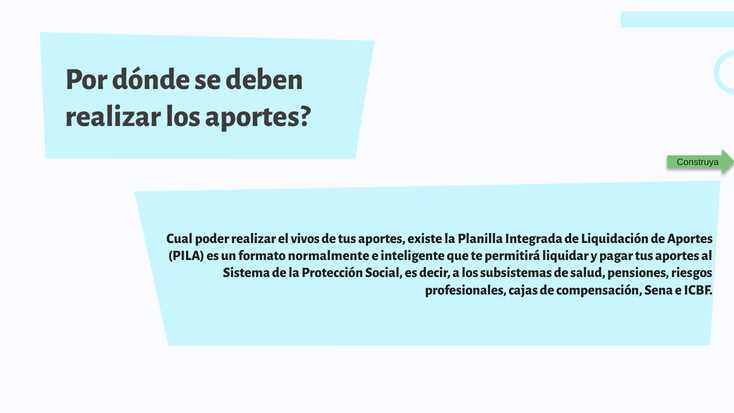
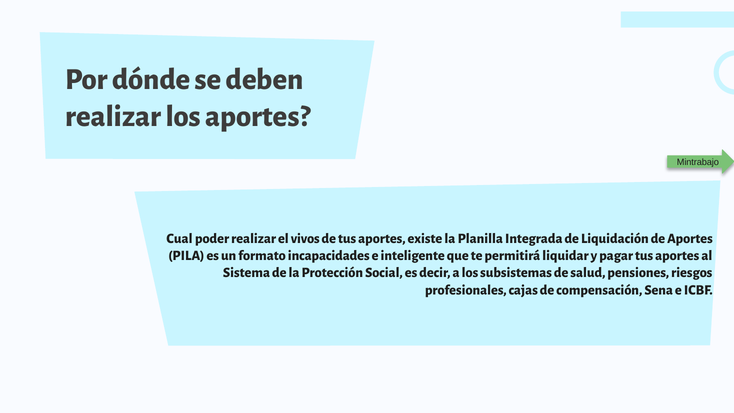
Construya: Construya -> Mintrabajo (698, 162)
normalmente: normalmente -> incapacidades (329, 255)
